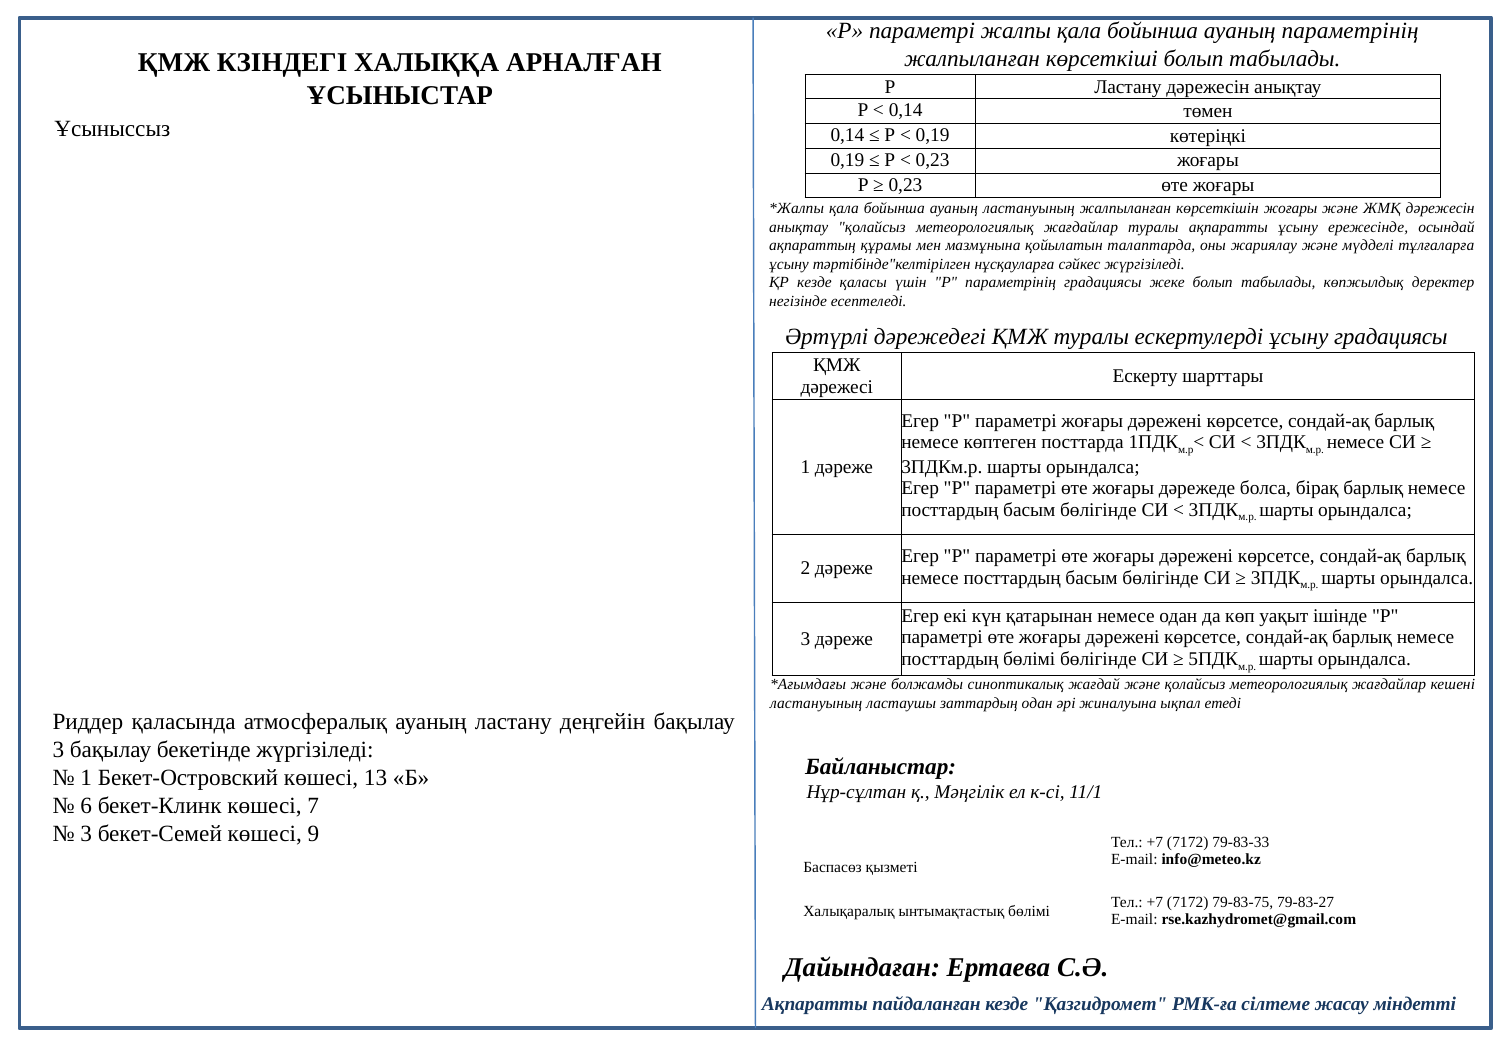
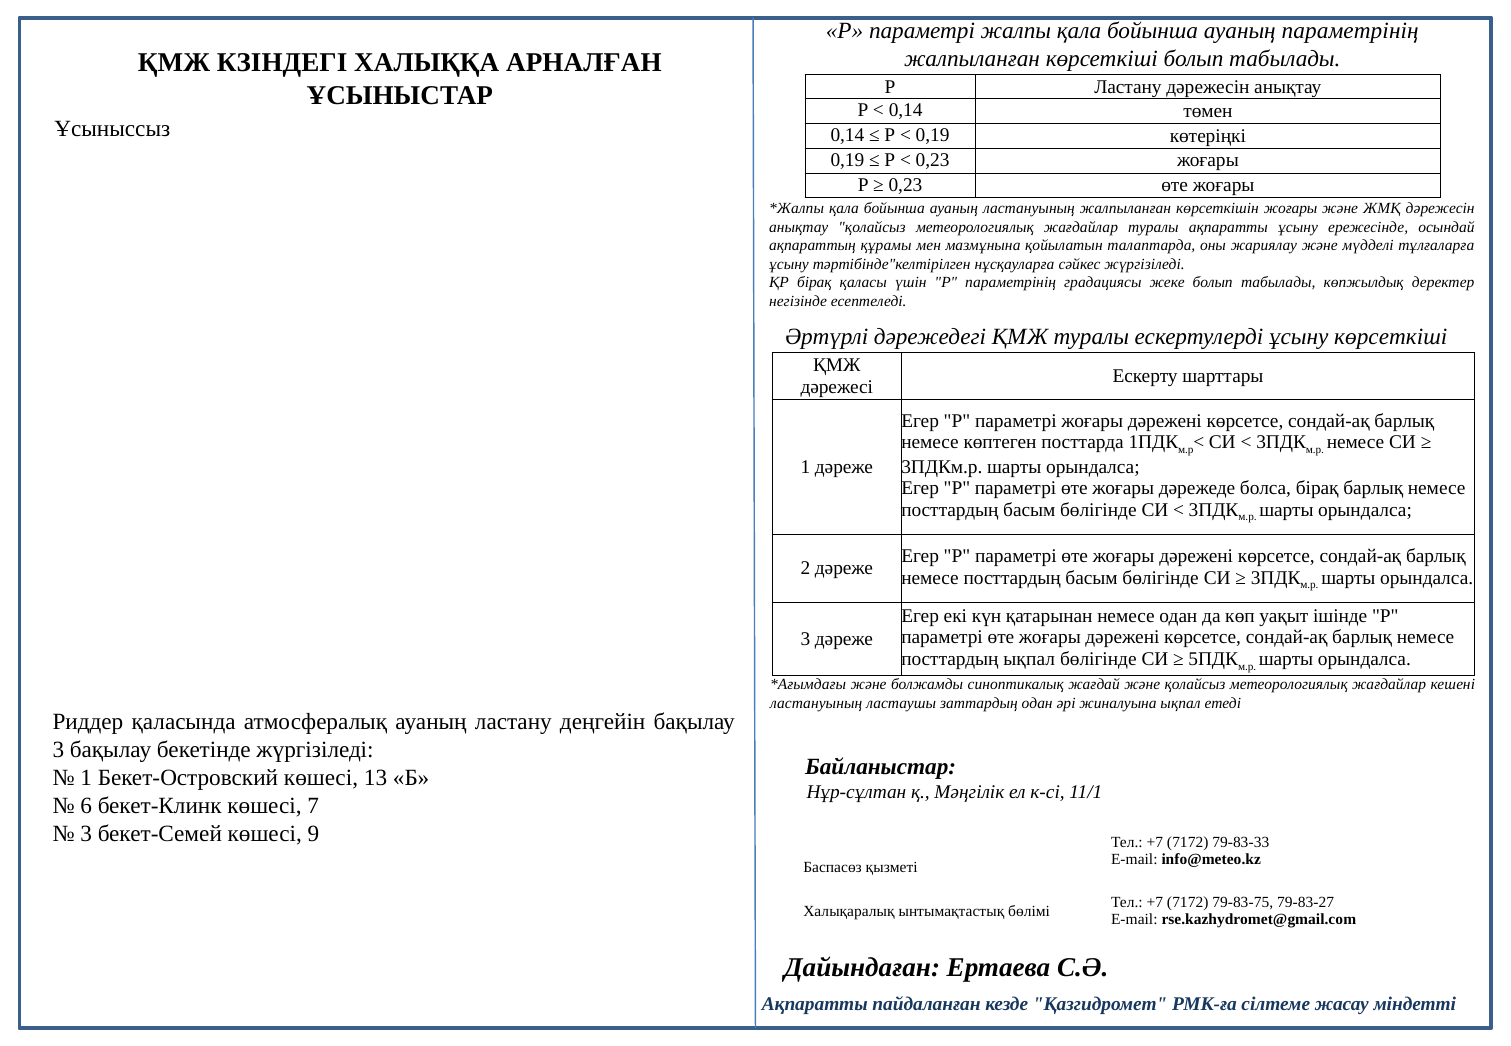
ҚР кезде: кезде -> бірақ (814, 283)
ұсыну градациясы: градациясы -> көрсеткіші (1391, 337)
посттардың бөлімі: бөлімі -> ықпал (1029, 659)
